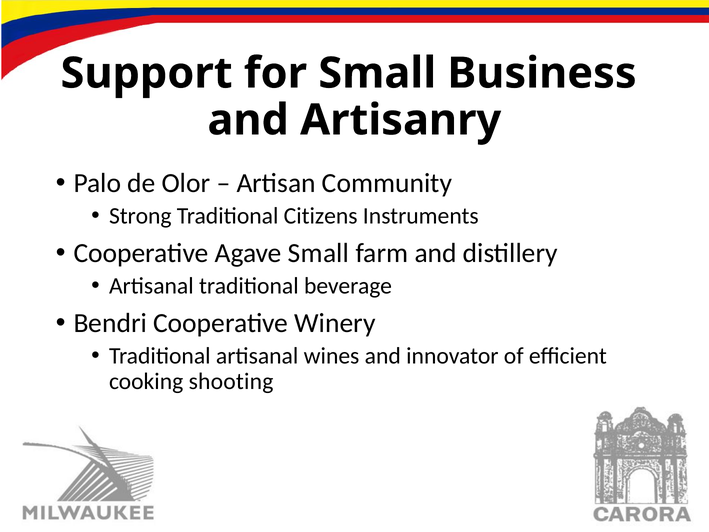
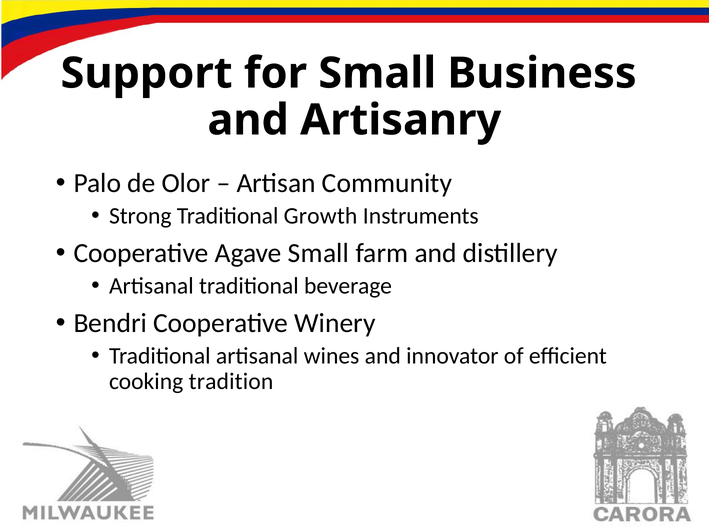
Citizens: Citizens -> Growth (321, 216)
shooting: shooting -> tradition (231, 381)
